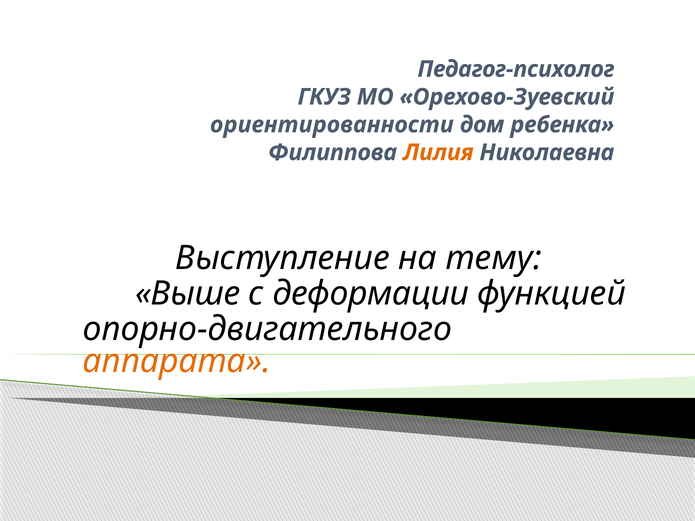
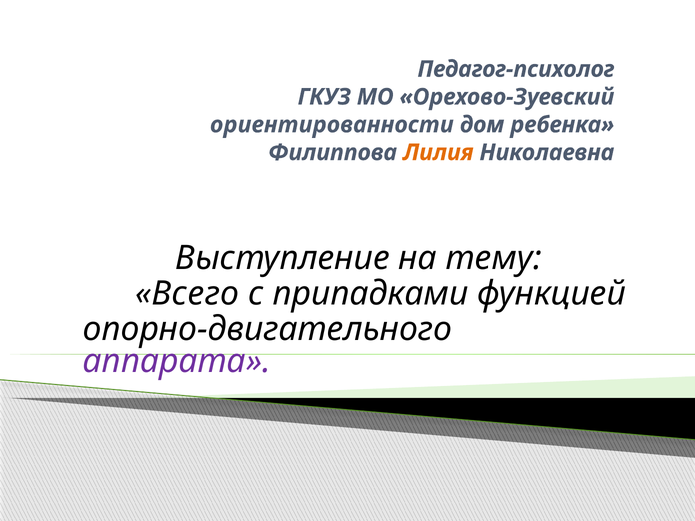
Выше: Выше -> Всего (187, 293)
деформации: деформации -> припадками (371, 293)
аппарата colour: orange -> purple (177, 361)
